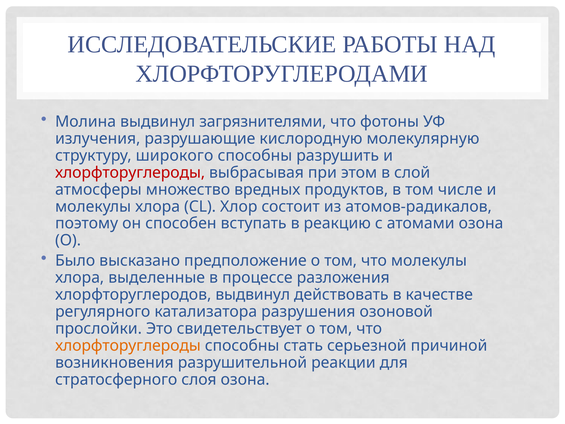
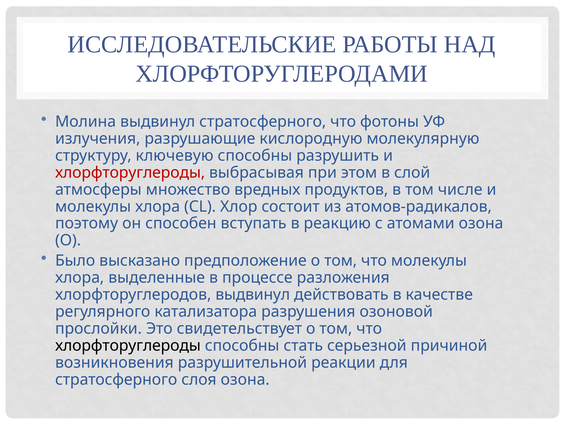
выдвинул загрязнителями: загрязнителями -> стратосферного (263, 122)
широкого: широкого -> ключевую (175, 156)
хлорфторуглероды colour: orange -> black (128, 345)
